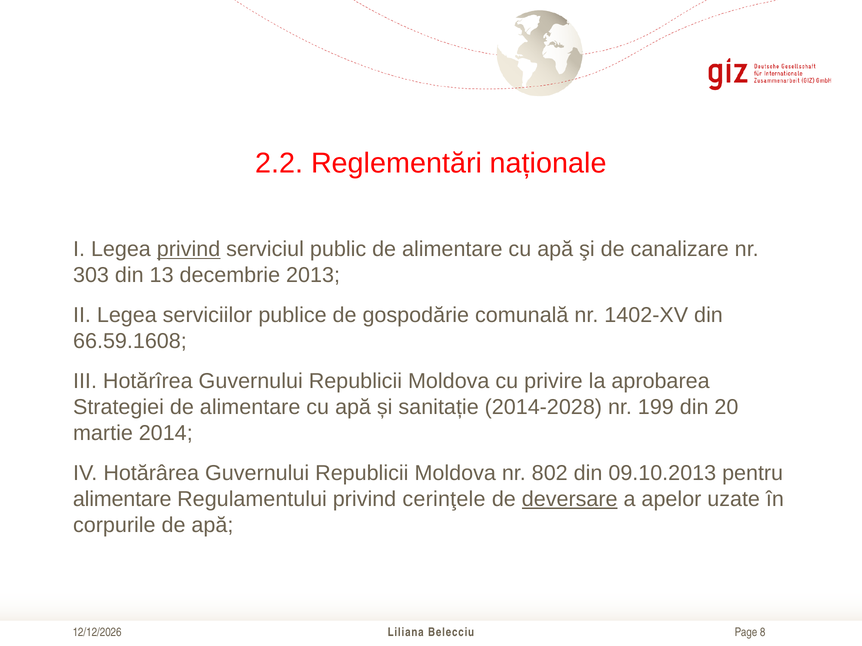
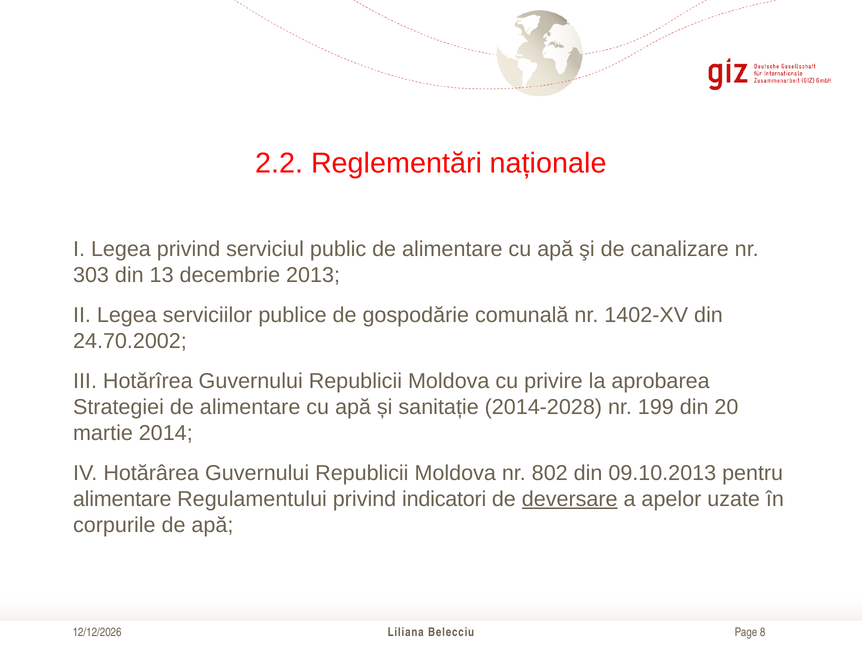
privind underline: present -> none (189, 250)
66.59.1608: 66.59.1608 -> 24.70.2002 (130, 341)
cerinţele: cerinţele -> indicatori (444, 499)
